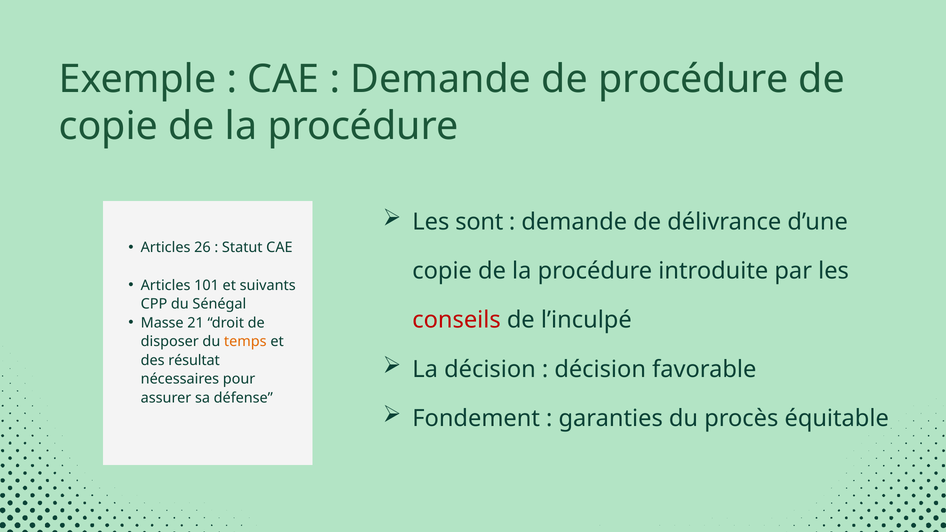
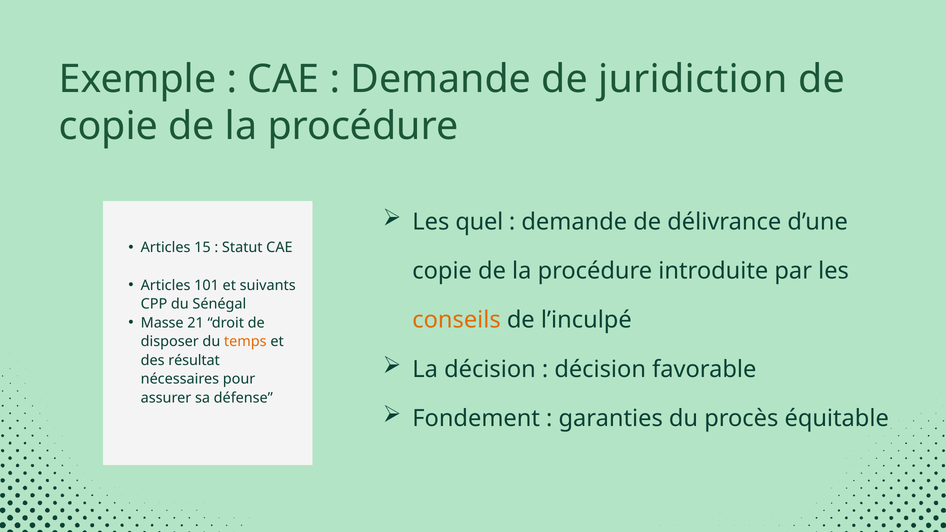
de procédure: procédure -> juridiction (693, 79)
sont: sont -> quel (479, 222)
26: 26 -> 15 (202, 248)
conseils colour: red -> orange (457, 320)
